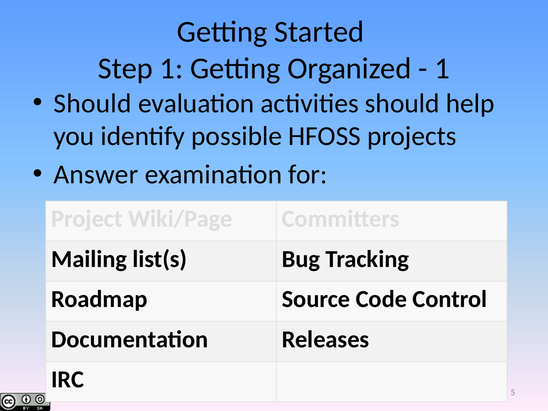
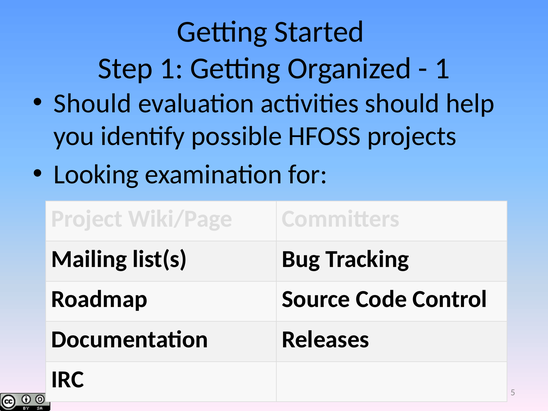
Answer: Answer -> Looking (96, 175)
